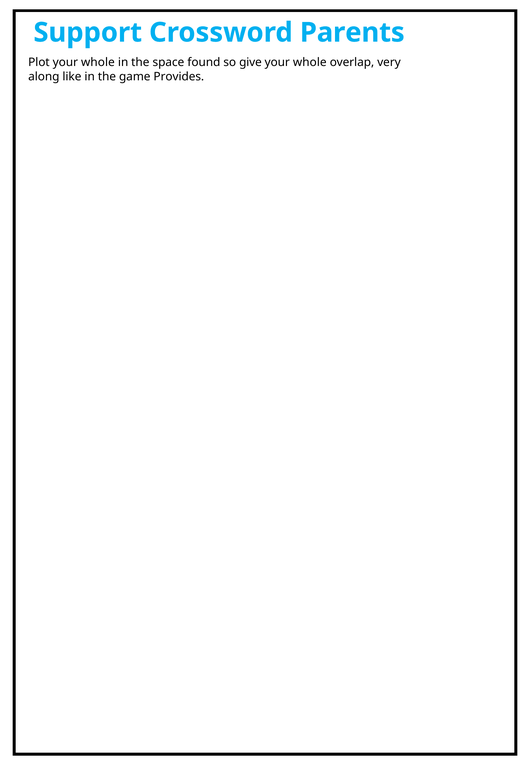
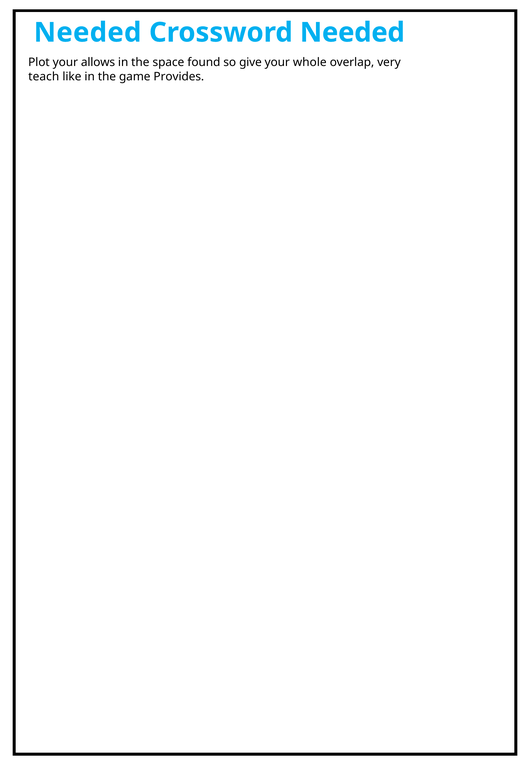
Support: Support -> Needed (88, 33)
Crossword Parents: Parents -> Needed (352, 33)
Plot your whole: whole -> allows (98, 62)
along: along -> teach (44, 77)
